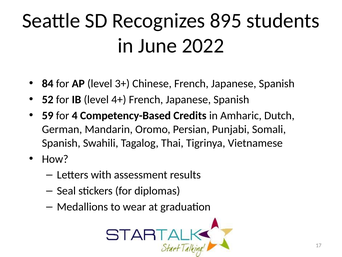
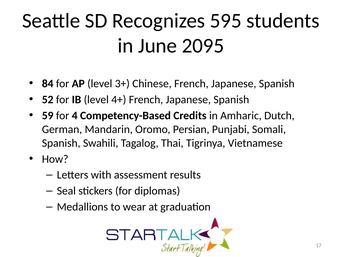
895: 895 -> 595 (226, 21)
2022: 2022 -> 2095 (203, 46)
